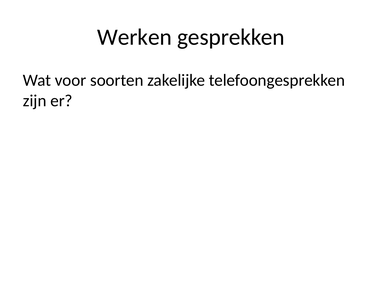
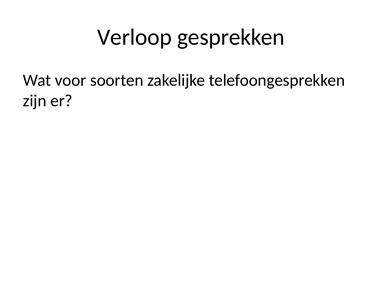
Werken: Werken -> Verloop (134, 37)
